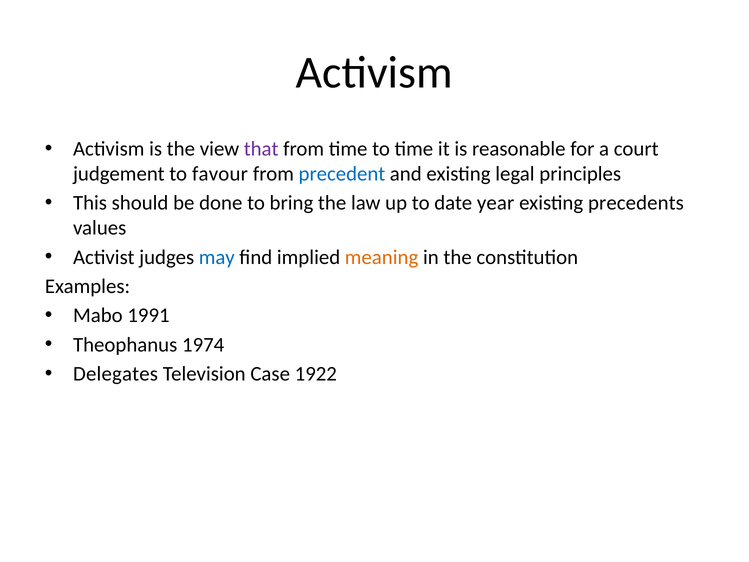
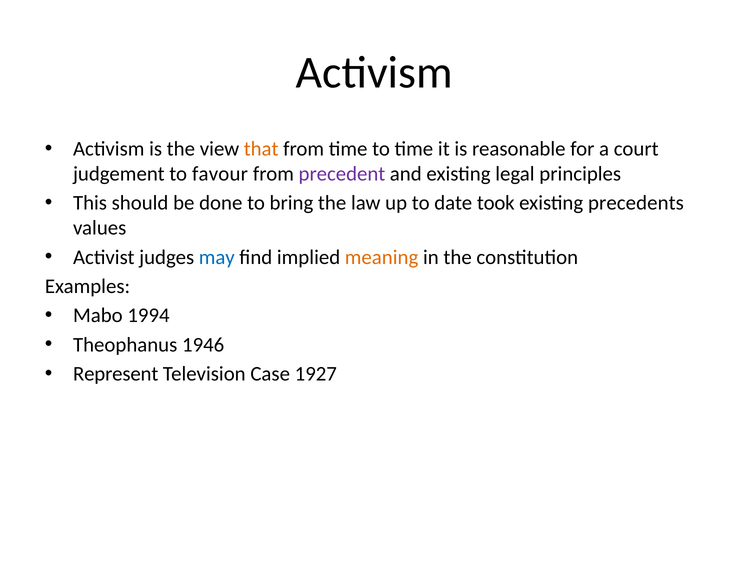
that colour: purple -> orange (261, 149)
precedent colour: blue -> purple (342, 174)
year: year -> took (496, 203)
1991: 1991 -> 1994 (149, 315)
1974: 1974 -> 1946 (203, 345)
Delegates: Delegates -> Represent (116, 374)
1922: 1922 -> 1927 (316, 374)
